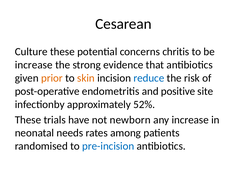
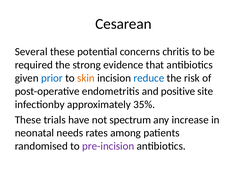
Culture: Culture -> Several (31, 52)
increase: increase -> required (34, 65)
prior colour: orange -> blue (52, 78)
52%: 52% -> 35% (144, 105)
newborn: newborn -> spectrum (130, 120)
pre-incision colour: blue -> purple (108, 146)
